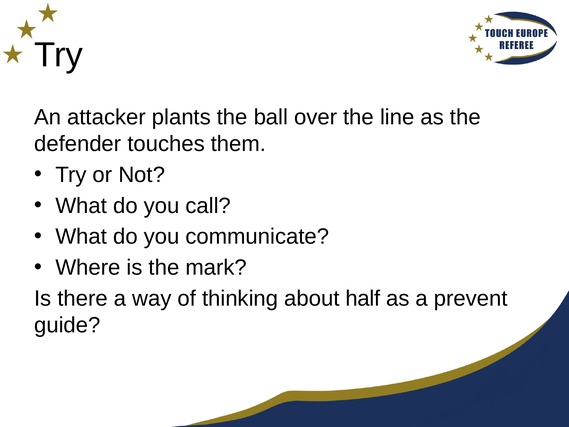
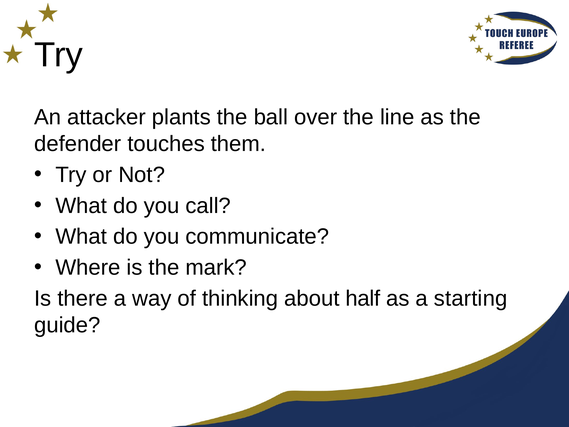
prevent: prevent -> starting (471, 298)
